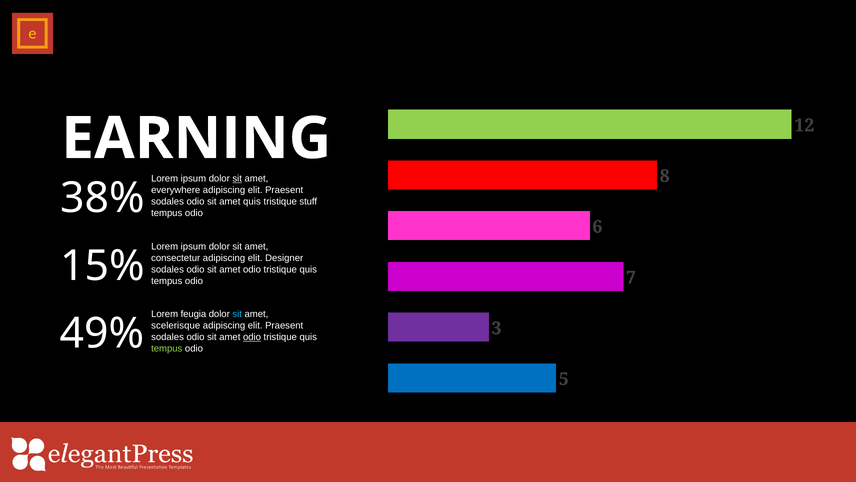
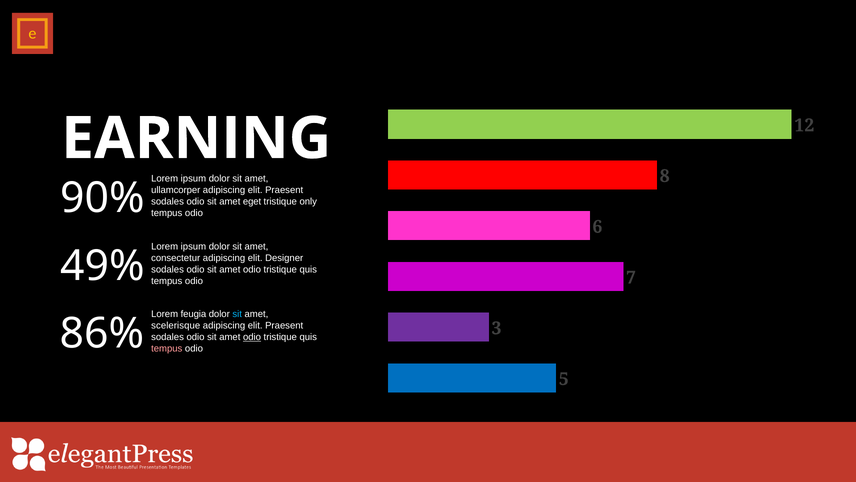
sit underline: present -> none (237, 179)
everywhere: everywhere -> ullamcorper (176, 190)
38%: 38% -> 90% (102, 198)
amet quis: quis -> eget (252, 201)
stuff: stuff -> only (308, 201)
15%: 15% -> 49% (103, 266)
49%: 49% -> 86% (102, 333)
tempus colour: light green -> pink (167, 348)
